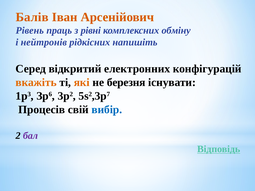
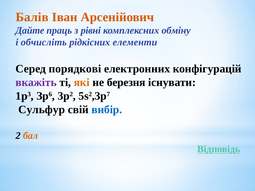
Рівень: Рівень -> Дайте (30, 30)
нейтронів: нейтронів -> обчисліть (44, 42)
напишіть: напишіть -> елементи (135, 42)
відкритий: відкритий -> порядкові (75, 69)
вкажіть colour: orange -> purple (36, 82)
Процесів: Процесів -> Сульфур (42, 110)
бал colour: purple -> orange (30, 136)
